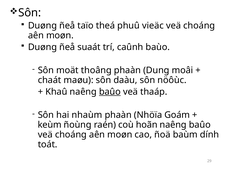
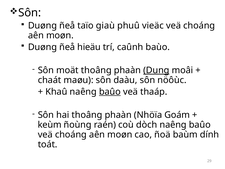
theá: theá -> giaù (105, 26)
suaát: suaát -> hieäu (89, 47)
Dung underline: none -> present (156, 70)
hai nhaùm: nhaùm -> thoâng (87, 115)
hoãn: hoãn -> dòch (147, 125)
